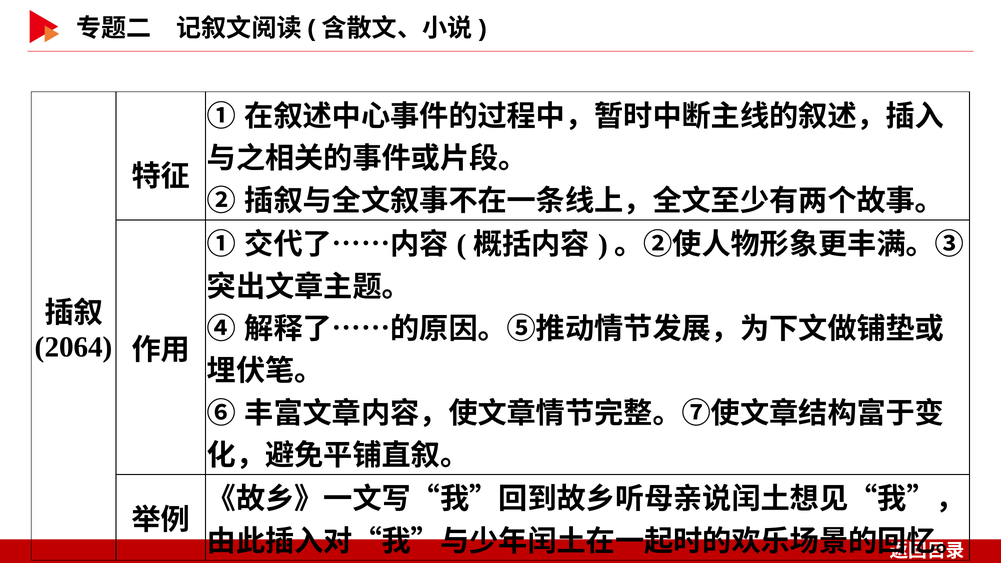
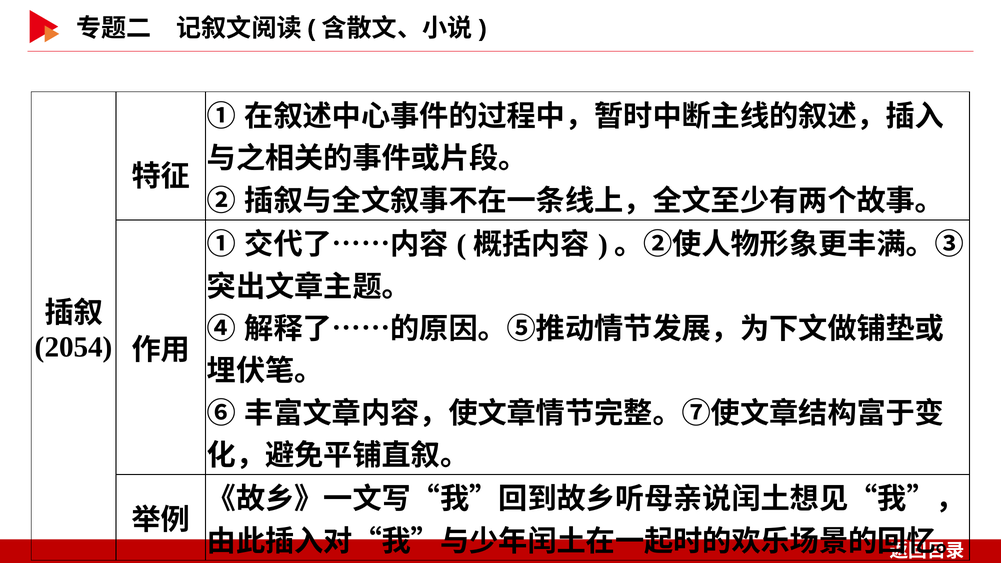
2064: 2064 -> 2054 (74, 347)
